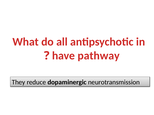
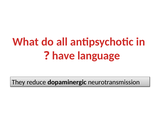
pathway: pathway -> language (99, 56)
